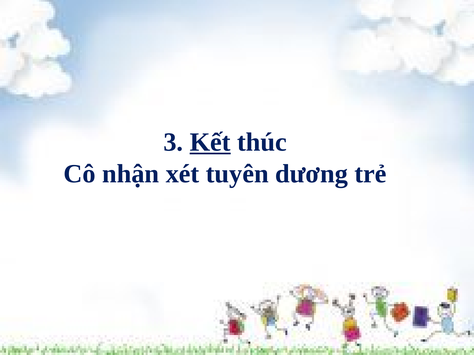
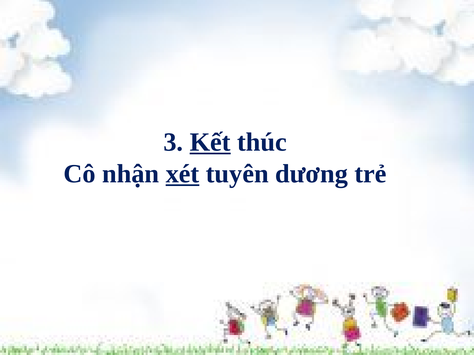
xét underline: none -> present (183, 174)
